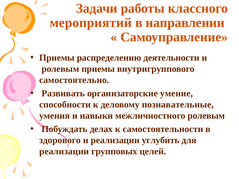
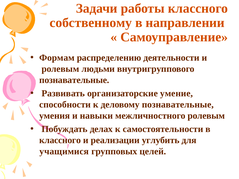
мероприятий: мероприятий -> собственному (91, 23)
Приемы: Приемы -> Формам (57, 58)
ролевым приемы: приемы -> людьми (98, 69)
самостоятельно: самостоятельно -> познавательные (74, 80)
здорового: здорового -> классного (60, 140)
реализации: реализации -> учащимися (64, 152)
